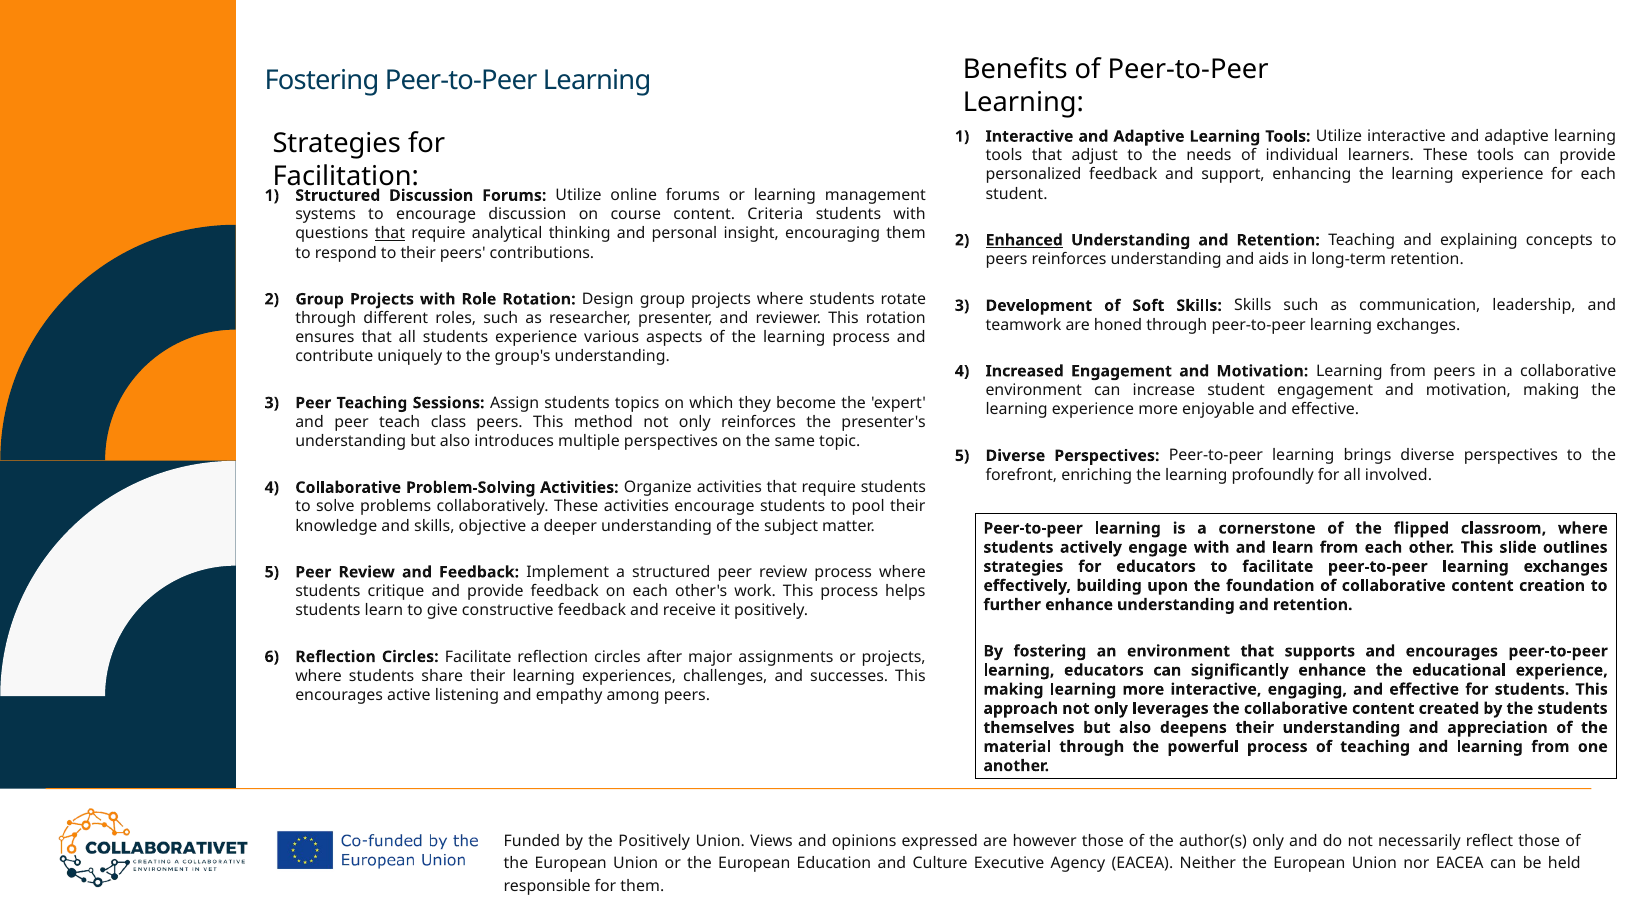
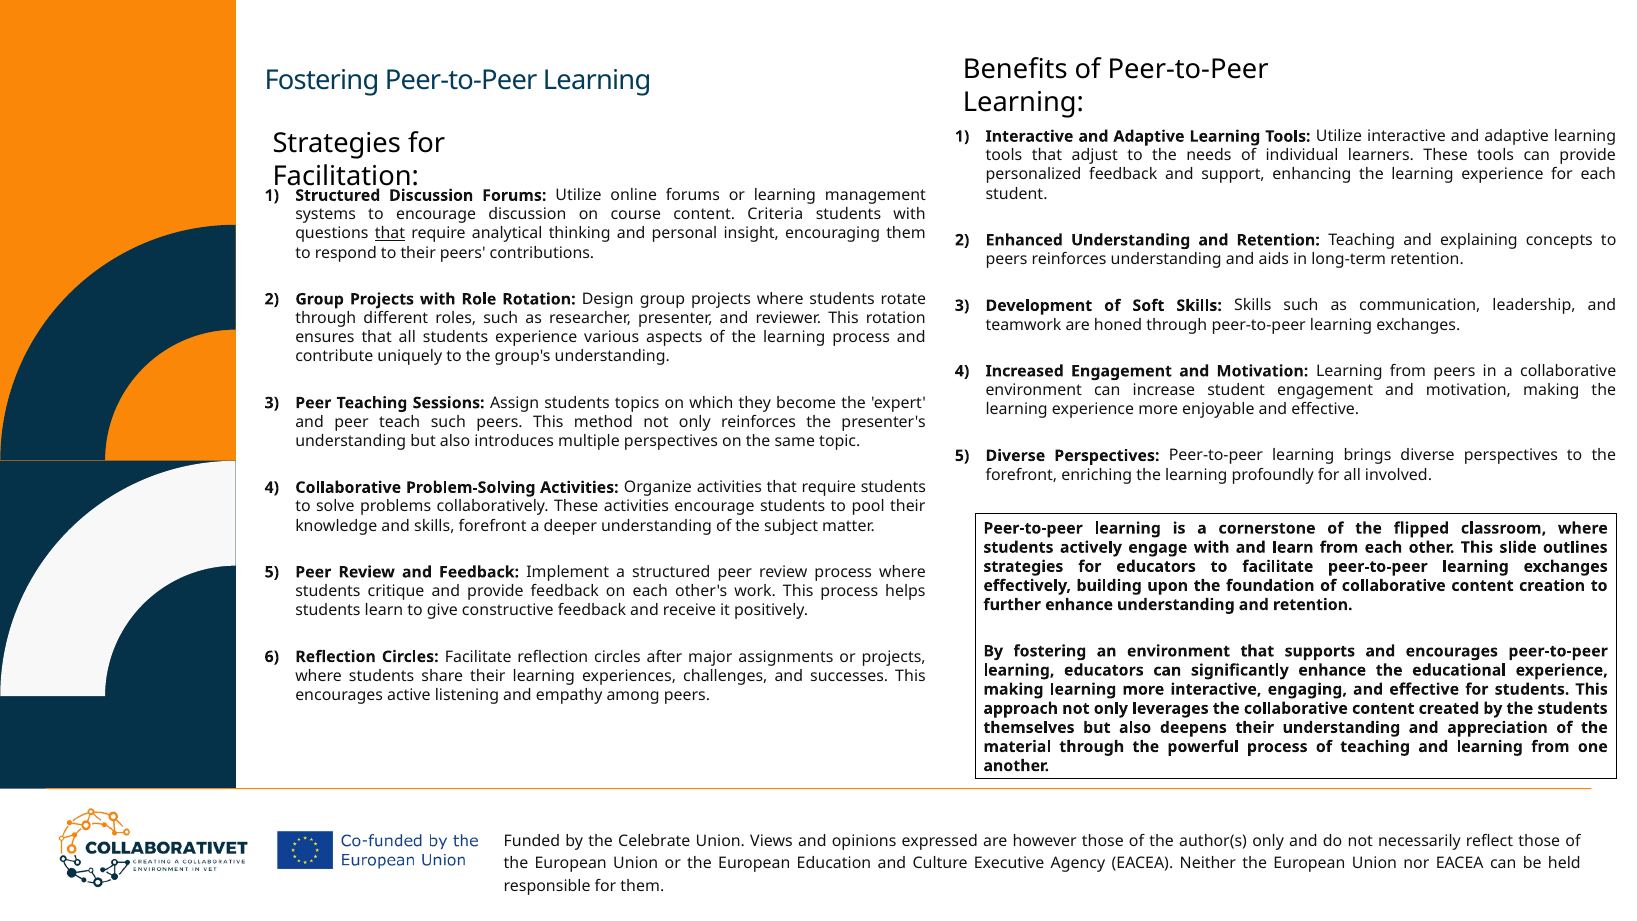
Enhanced underline: present -> none (1024, 240)
teach class: class -> such (448, 422)
skills objective: objective -> forefront (493, 526)
the Positively: Positively -> Celebrate (654, 841)
